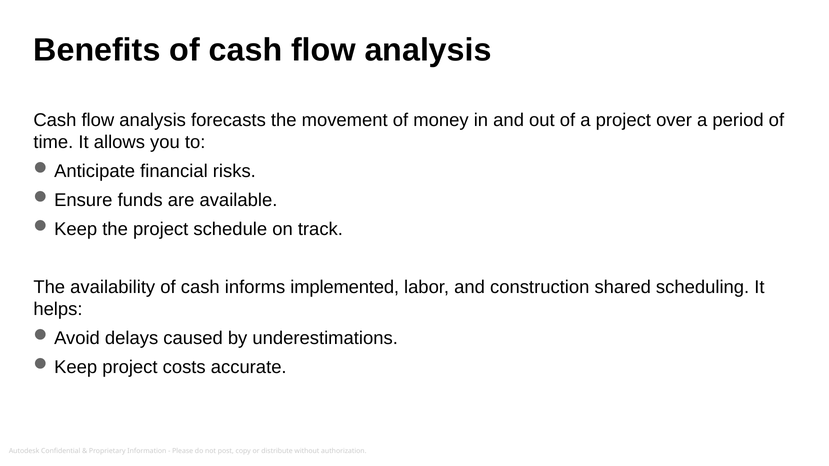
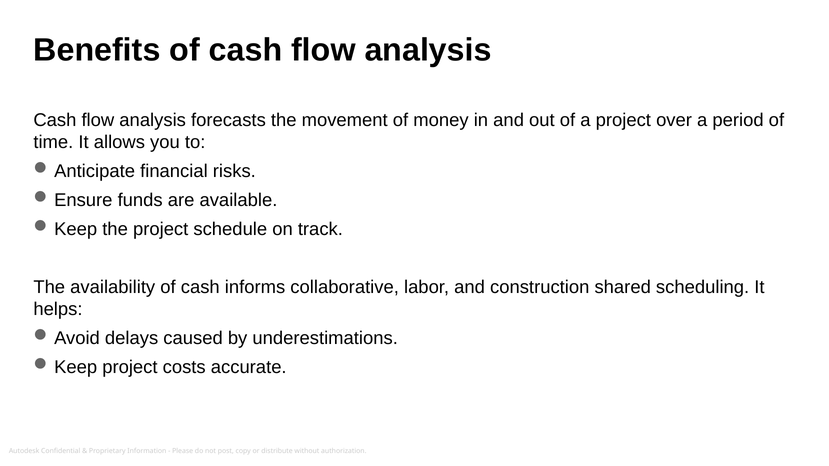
implemented: implemented -> collaborative (345, 287)
